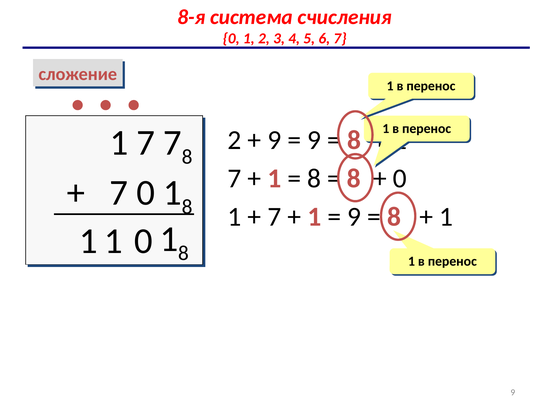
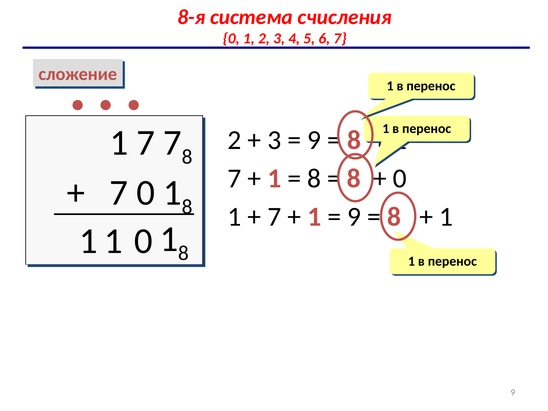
9: 9 -> 3 (274, 140)
